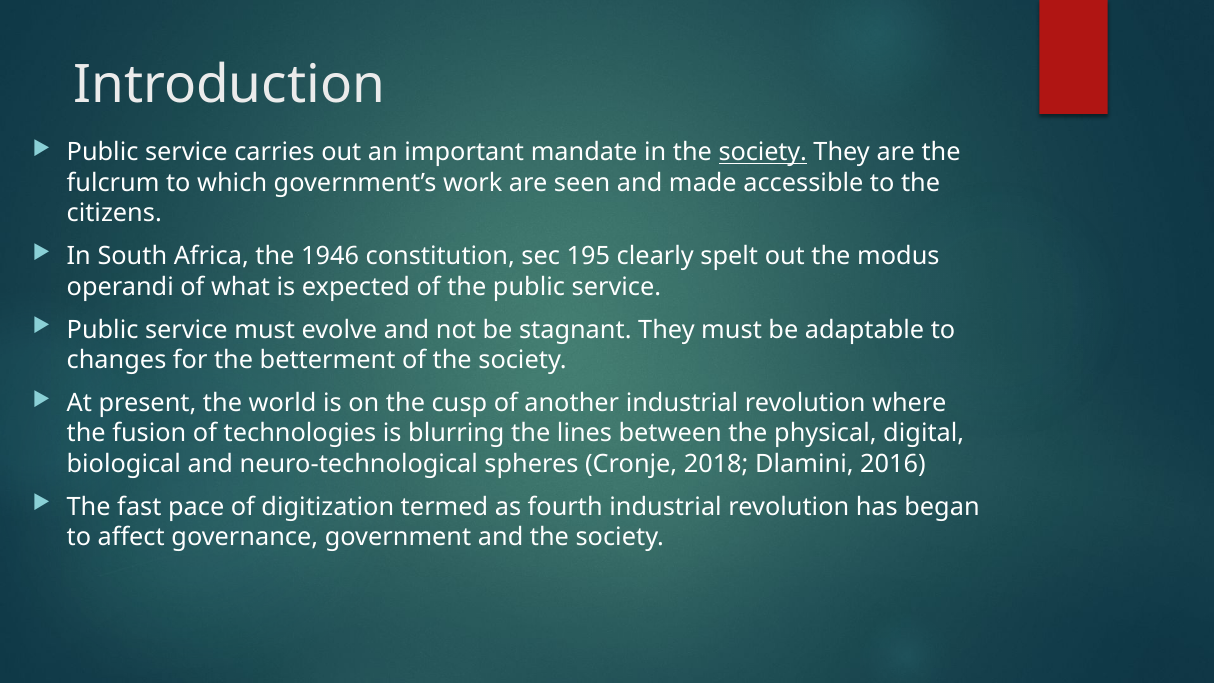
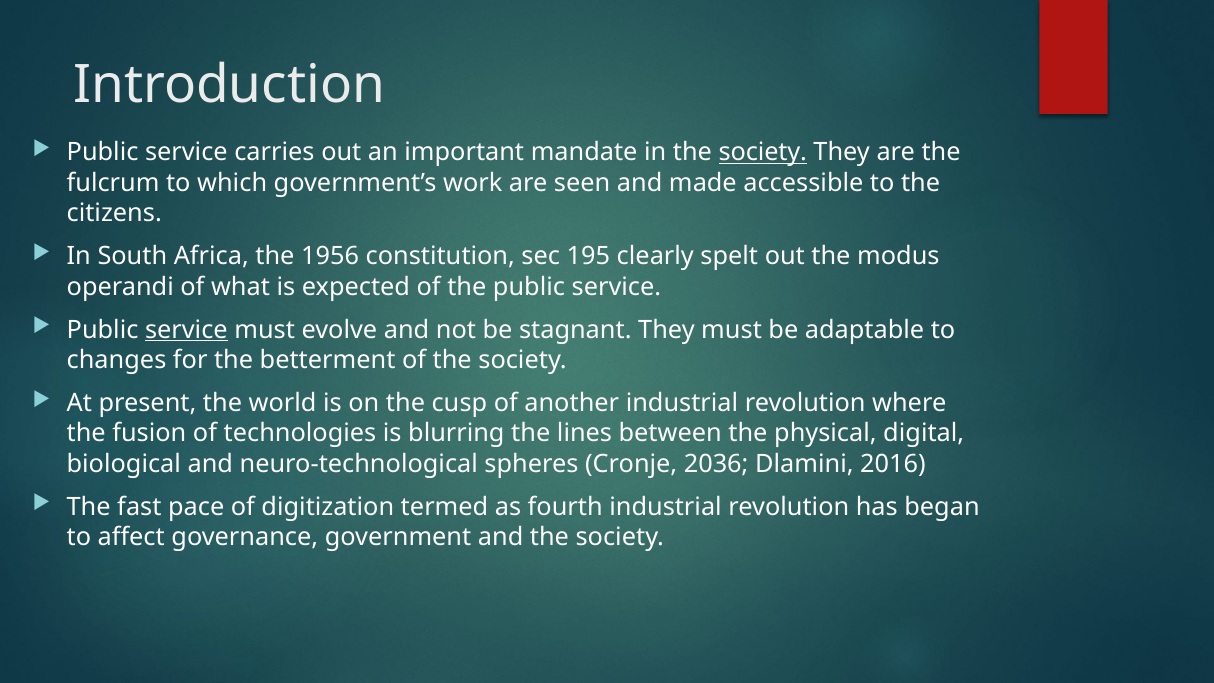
1946: 1946 -> 1956 (330, 256)
service underline: none -> present (186, 330)
2018: 2018 -> 2036 (716, 464)
